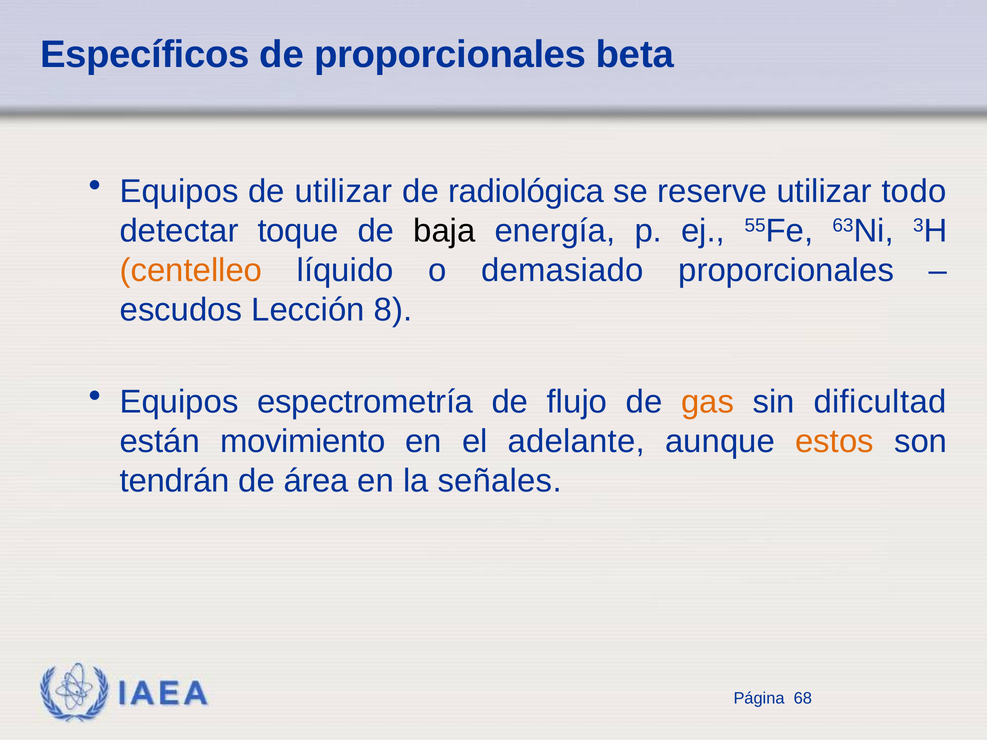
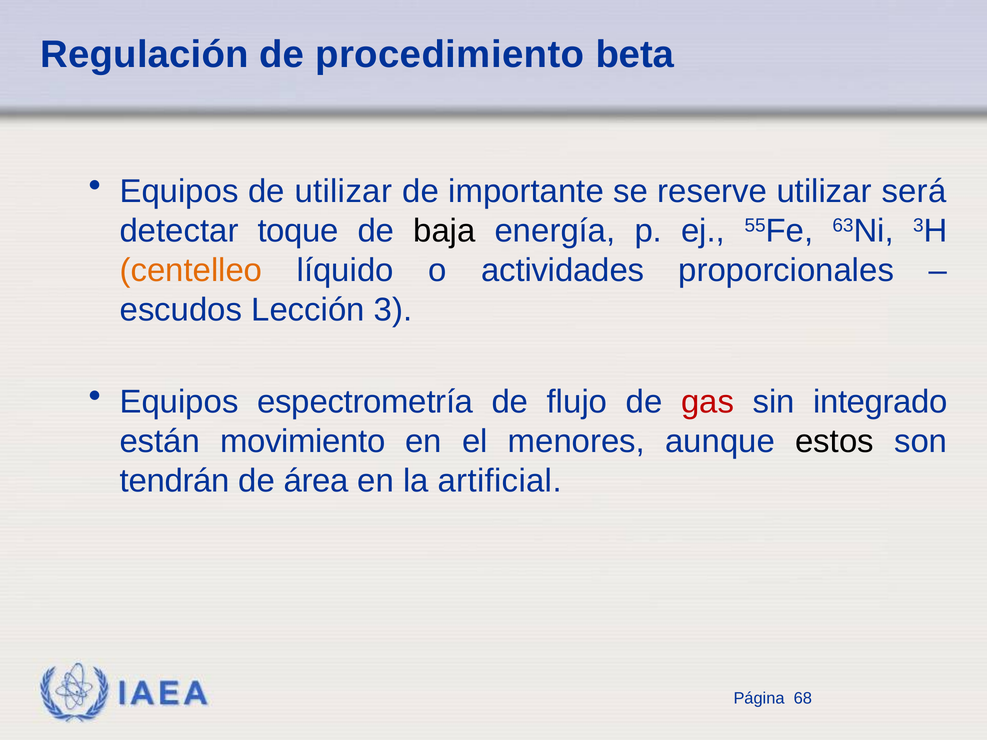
Específicos: Específicos -> Regulación (145, 54)
de proporcionales: proporcionales -> procedimiento (450, 54)
radiológica: radiológica -> importante (526, 191)
todo: todo -> será (914, 191)
demasiado: demasiado -> actividades (563, 270)
8: 8 -> 3 (393, 310)
gas colour: orange -> red (708, 402)
dificultad: dificultad -> integrado (880, 402)
adelante: adelante -> menores (576, 441)
estos colour: orange -> black (834, 441)
señales: señales -> artificial (500, 481)
